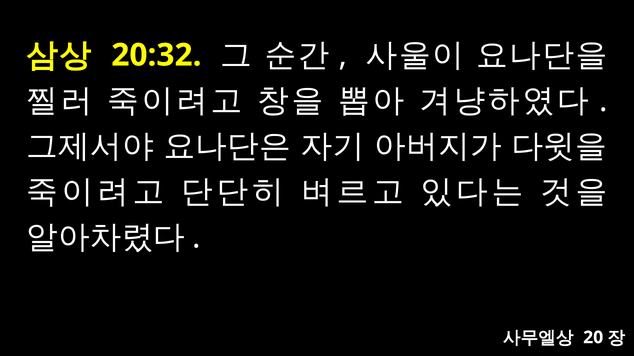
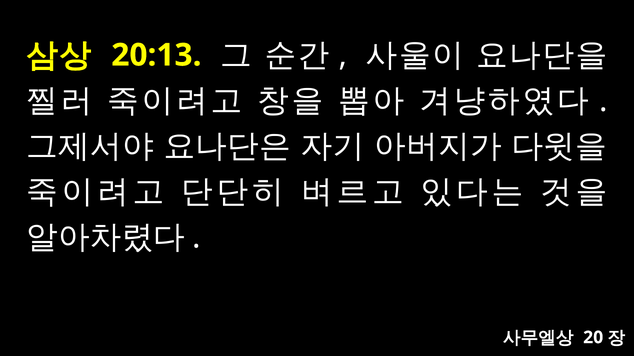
20:32: 20:32 -> 20:13 (156, 55)
